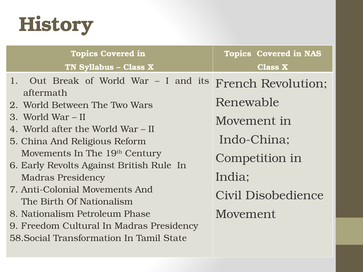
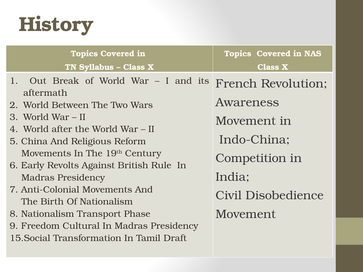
Renewable: Renewable -> Awareness (247, 102)
Petroleum: Petroleum -> Transport (99, 214)
58.Social: 58.Social -> 15.Social (30, 238)
State: State -> Draft (175, 238)
